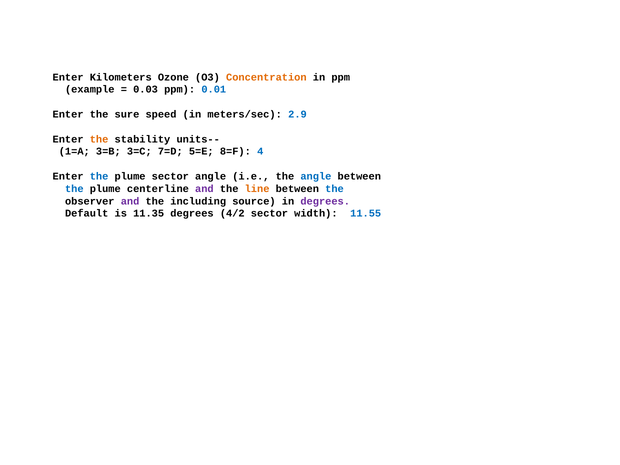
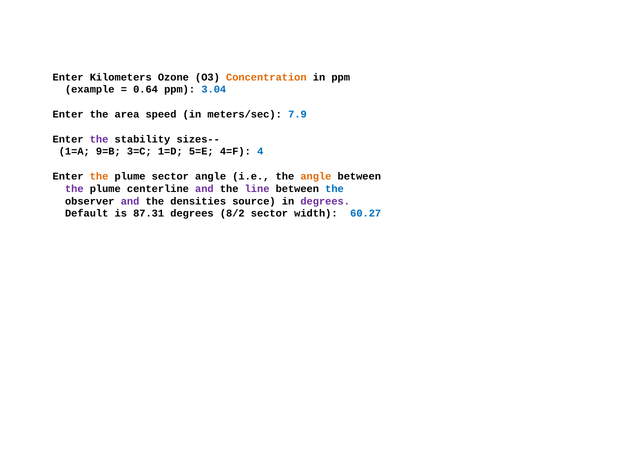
0.03: 0.03 -> 0.64 (146, 90)
0.01: 0.01 -> 3.04 (214, 90)
sure: sure -> area (127, 114)
2.9: 2.9 -> 7.9 (297, 114)
the colour: orange -> purple (99, 139)
units--: units-- -> sizes-- (198, 139)
3=B: 3=B -> 9=B (108, 152)
7=D: 7=D -> 1=D (170, 152)
8=F: 8=F -> 4=F (235, 152)
the colour: blue -> orange (99, 176)
angle colour: blue -> orange (316, 176)
the colour: blue -> purple (74, 189)
line colour: orange -> purple (257, 189)
including: including -> densities (198, 201)
11.35: 11.35 -> 87.31 (149, 214)
4/2: 4/2 -> 8/2 (232, 214)
11.55: 11.55 -> 60.27 (366, 214)
